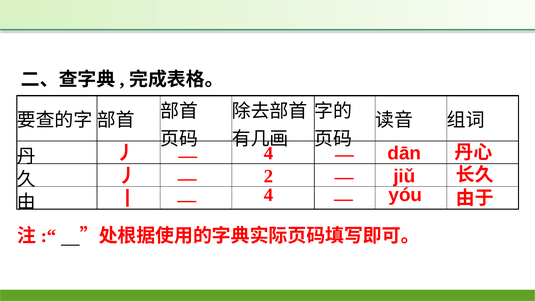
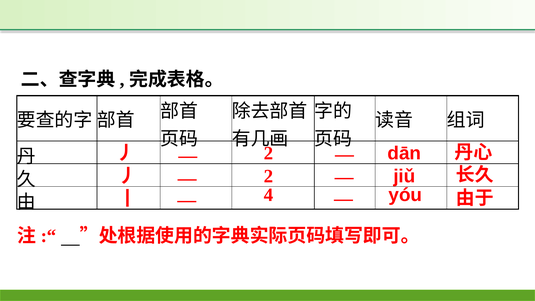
4: 4 -> 2 (269, 153)
